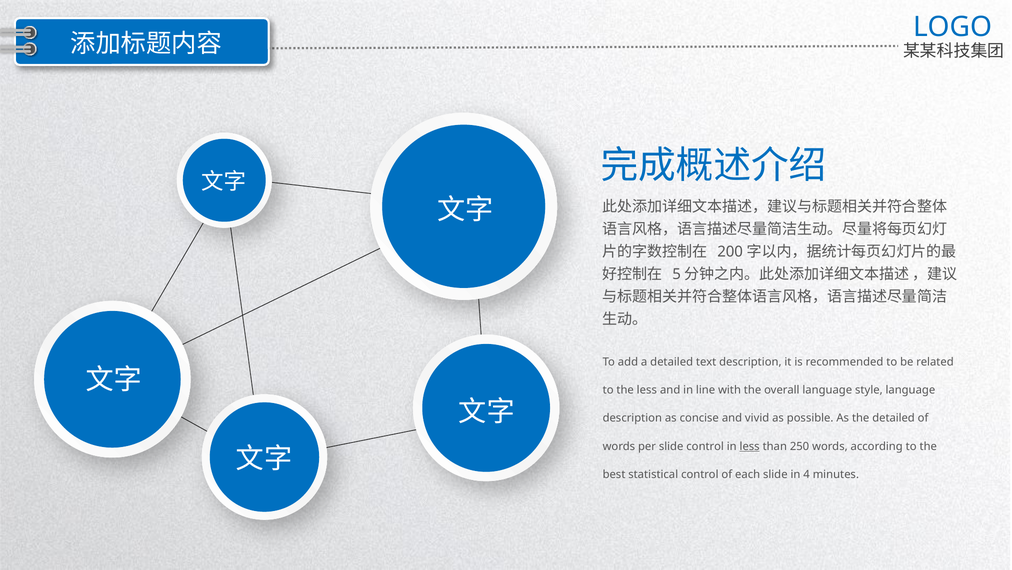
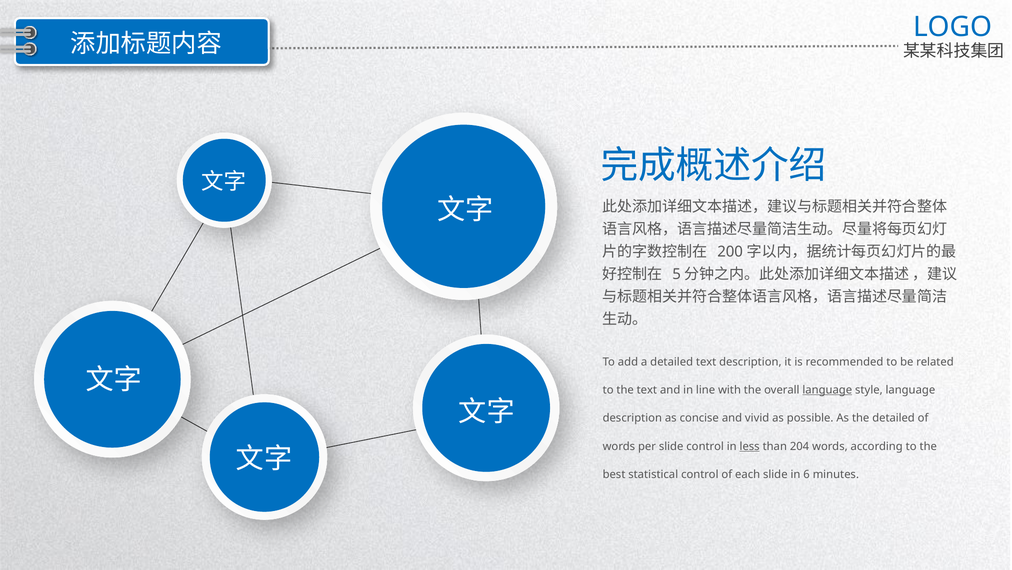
less: less -> text (647, 389)
language underline: none -> present (827, 389)
250: 250 -> 204 (800, 446)
4: 4 -> 6 (807, 474)
